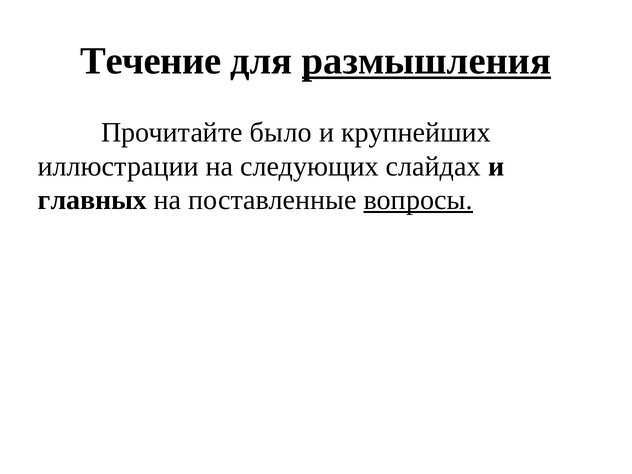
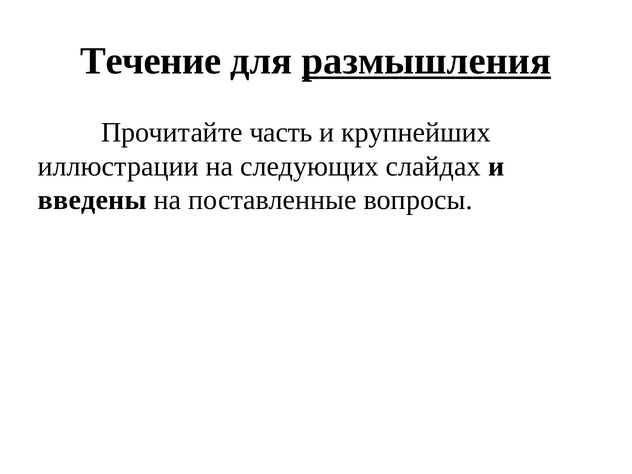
было: было -> часть (281, 133)
главных: главных -> введены (92, 200)
вопросы underline: present -> none (418, 200)
